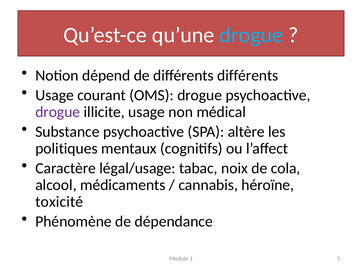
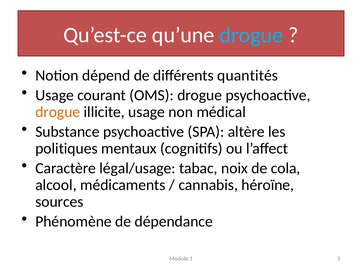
différents différents: différents -> quantités (248, 76)
drogue colour: purple -> orange (58, 112)
toxicité: toxicité -> sources (59, 202)
